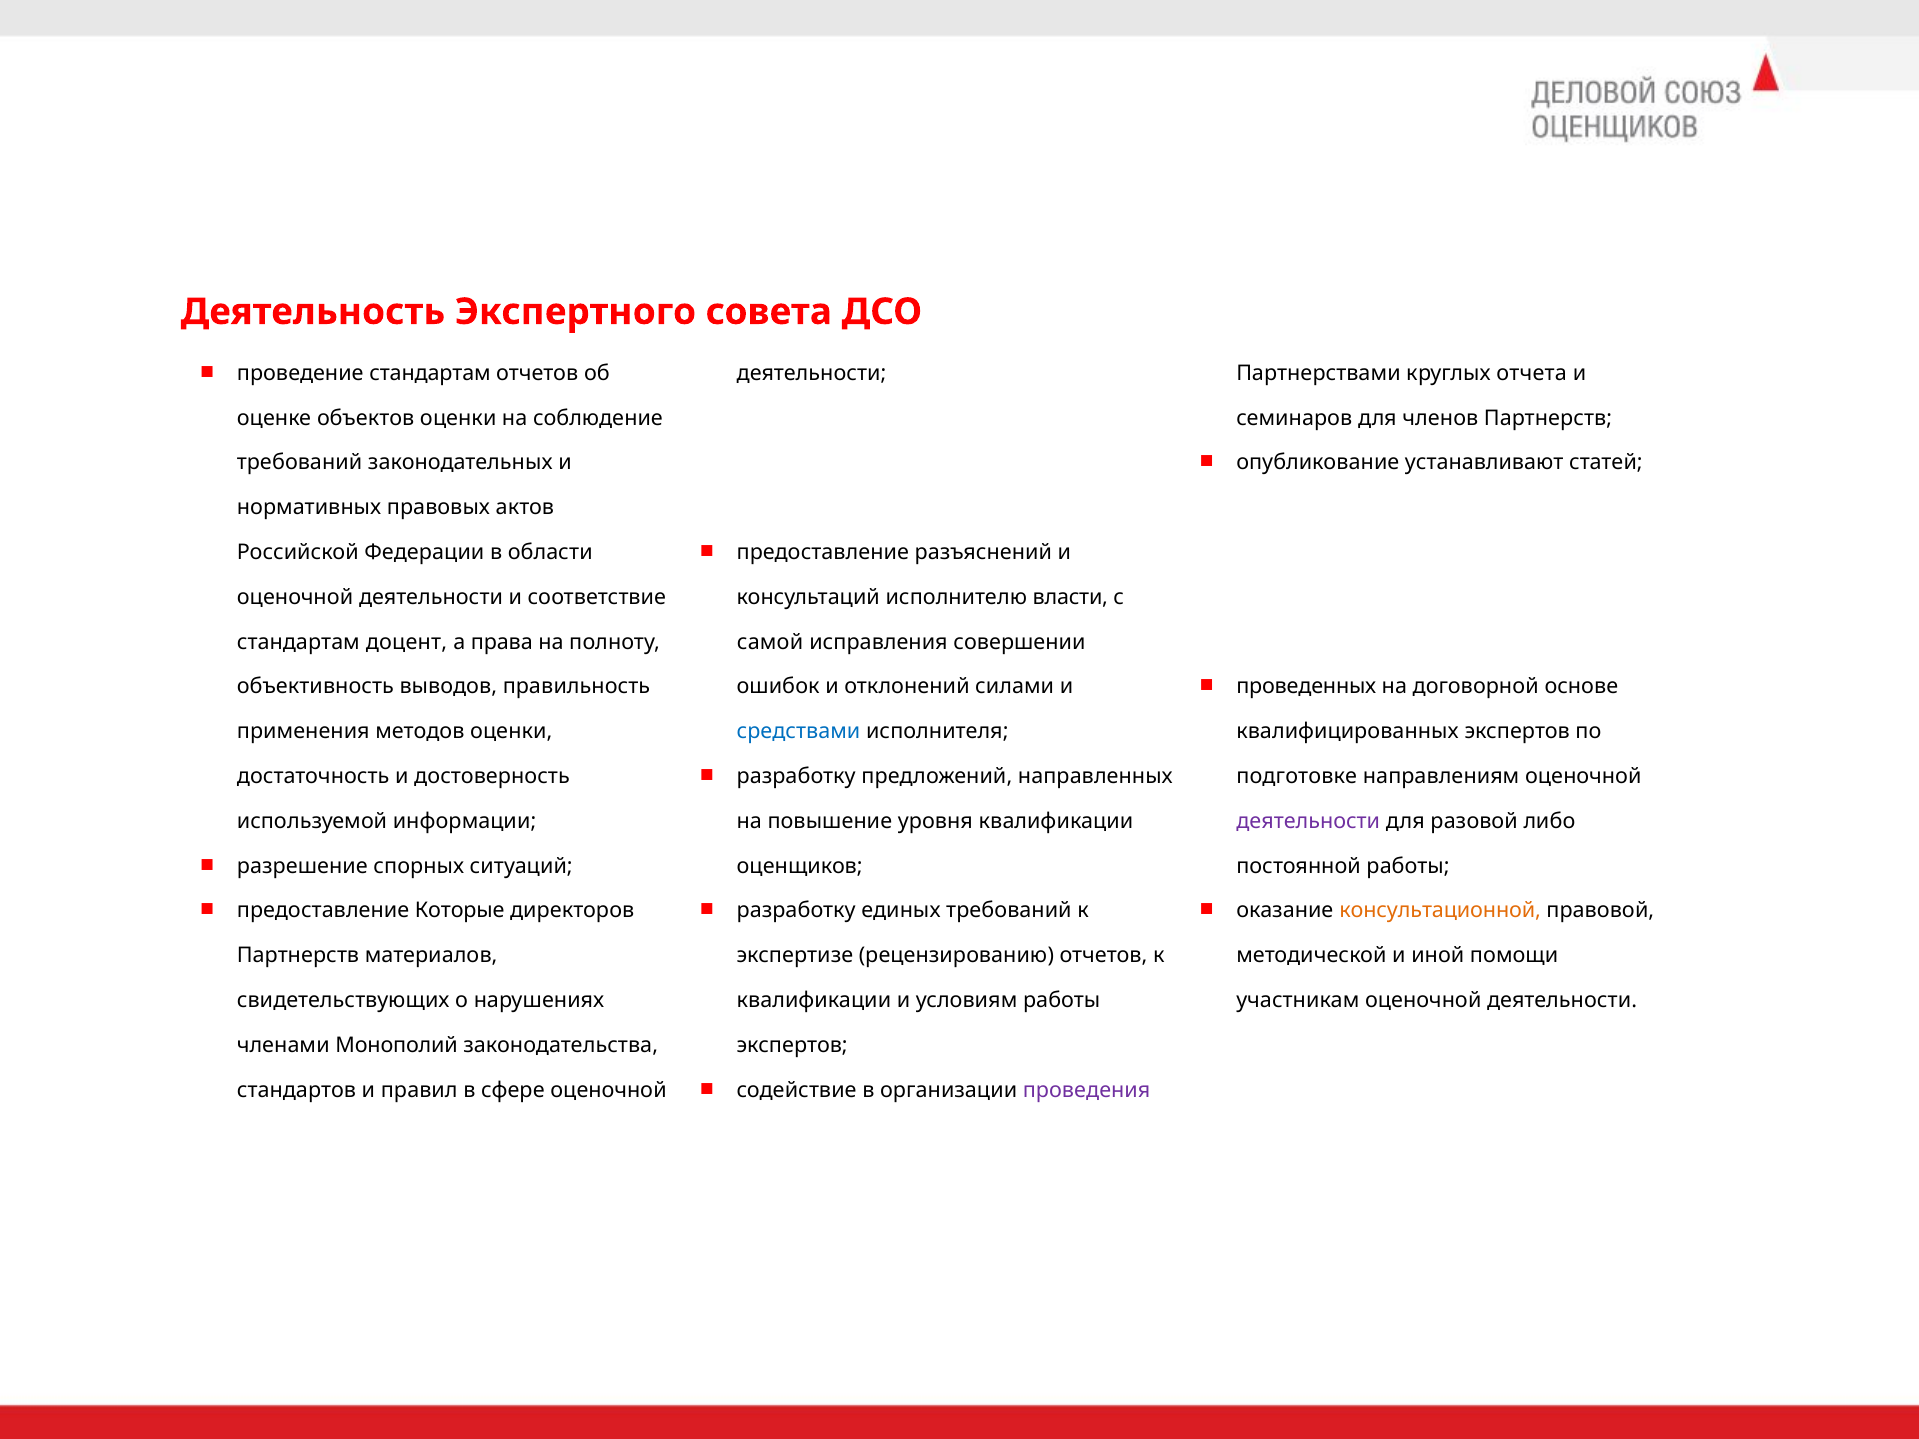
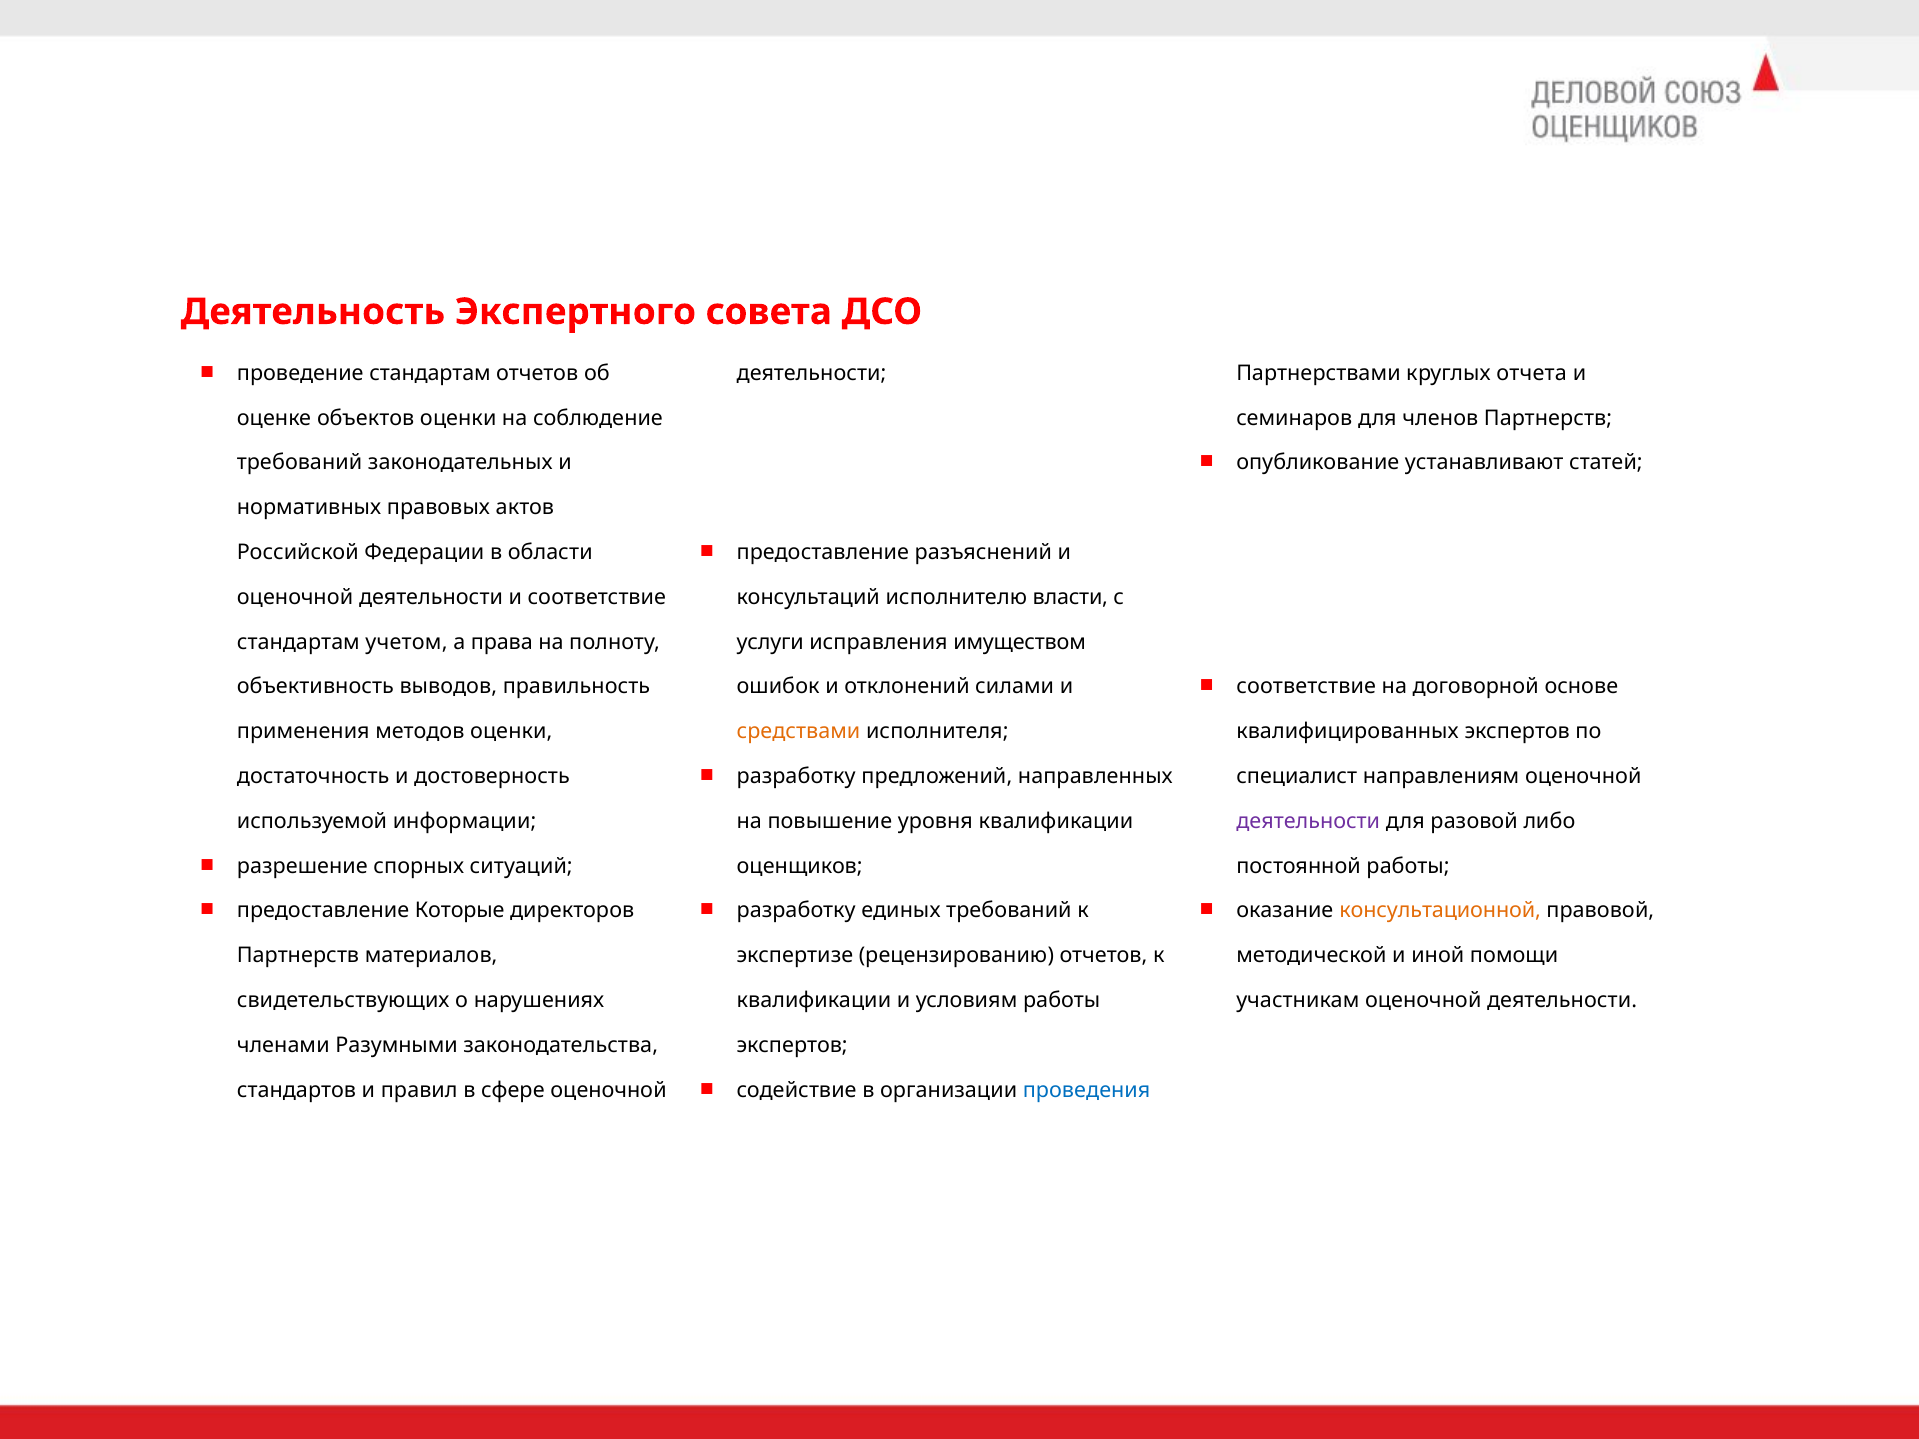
доцент: доцент -> учетом (407, 642)
самой: самой -> услуги (770, 642)
совершении: совершении -> имуществом (1020, 642)
проведенных: проведенных -> соответствие (1306, 687)
средствами colour: blue -> orange (799, 732)
подготовке: подготовке -> специалист (1297, 776)
Монополий: Монополий -> Разумными (397, 1045)
проведения colour: purple -> blue (1087, 1090)
